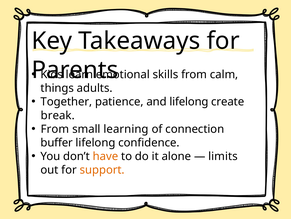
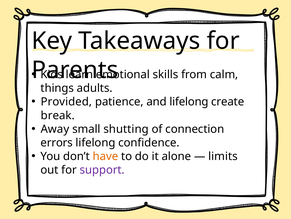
Together: Together -> Provided (66, 101)
From: From -> Away (55, 129)
learning: learning -> shutting (126, 129)
buffer: buffer -> errors (57, 142)
support colour: orange -> purple (102, 169)
